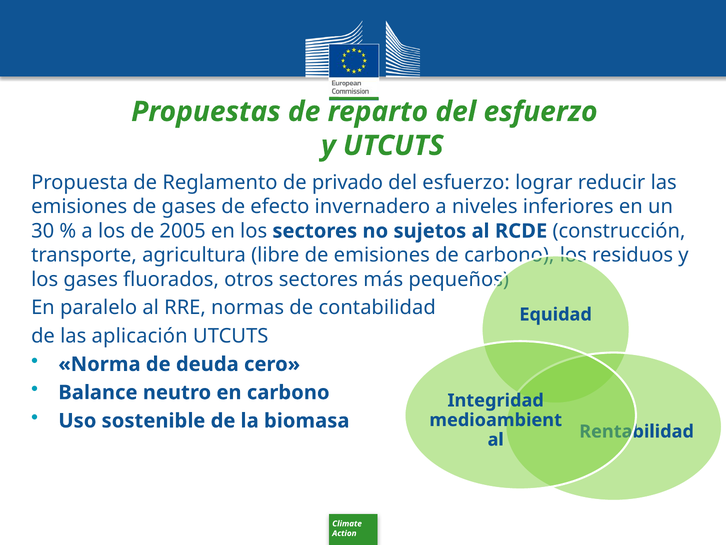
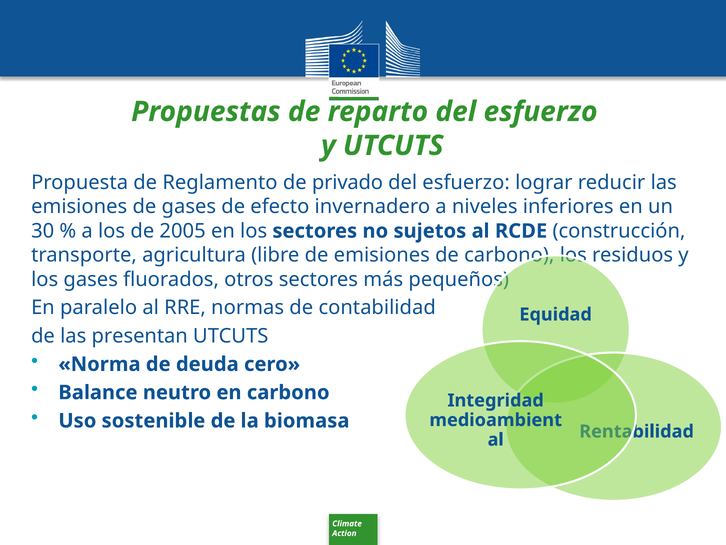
aplicación: aplicación -> presentan (140, 336)
